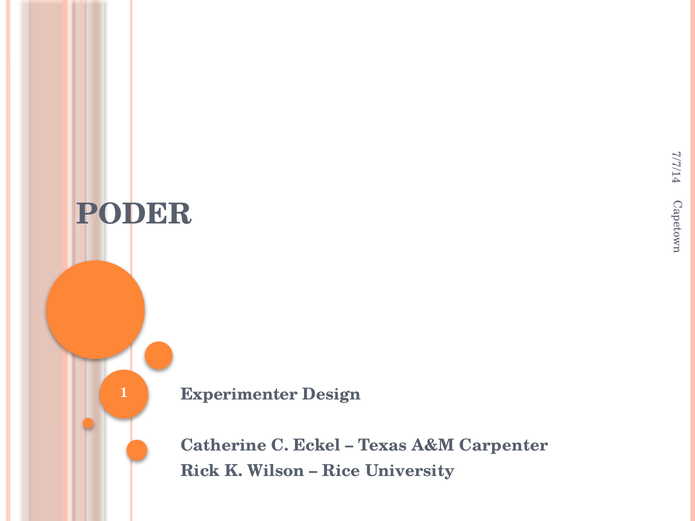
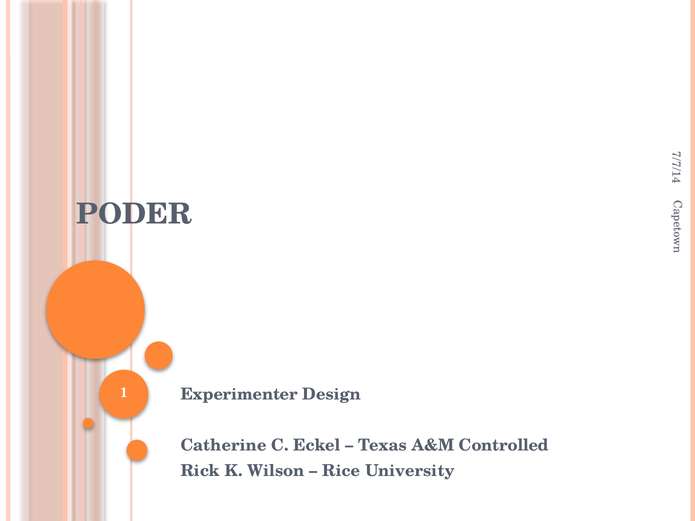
Carpenter: Carpenter -> Controlled (504, 446)
